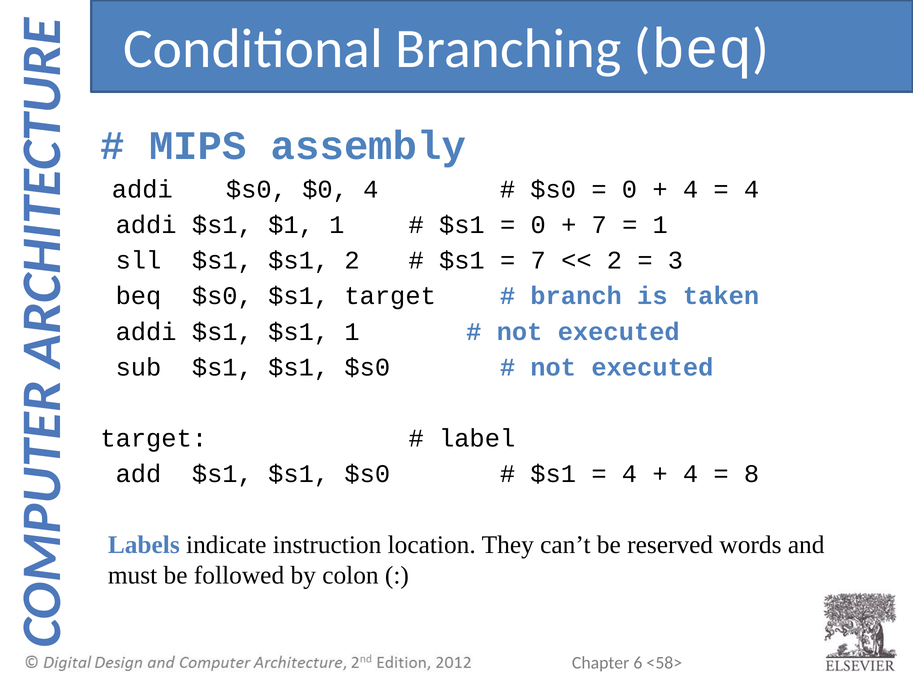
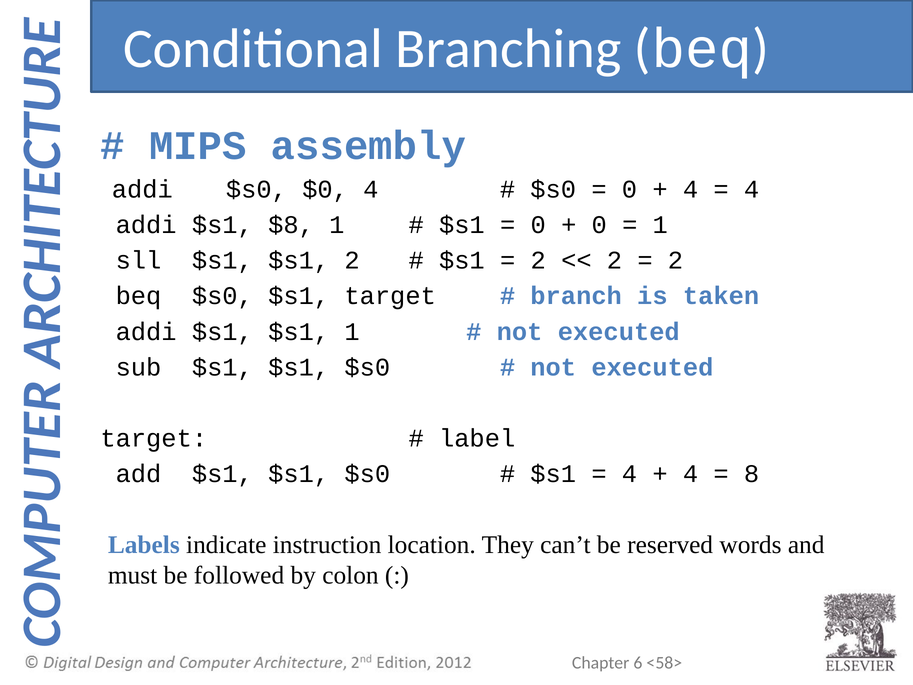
$1: $1 -> $8 (291, 225)
7: 7 -> 0 (599, 225)
7: 7 -> 2 (538, 260)
3: 3 -> 2 (675, 260)
